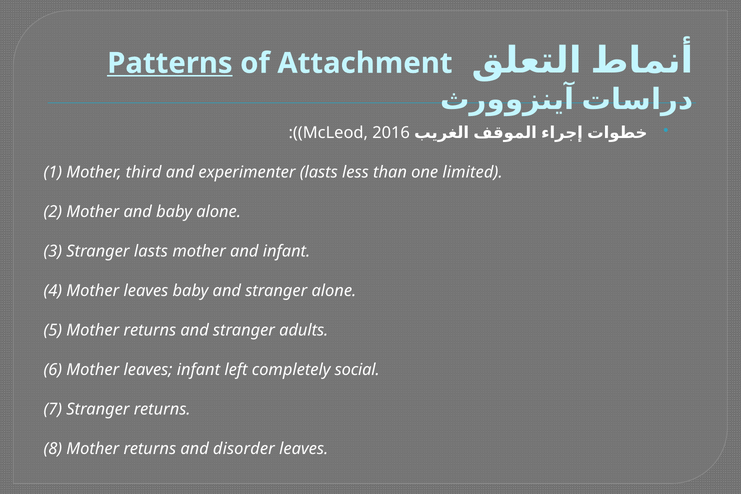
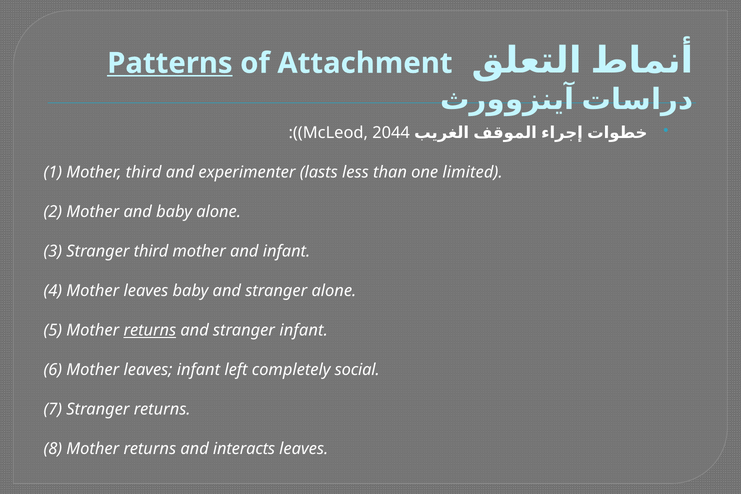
2016: 2016 -> 2044 (391, 133)
Stranger lasts: lasts -> third (151, 251)
returns underline: none -> present (150, 330)
stranger adults: adults -> infant (304, 330)
disorder: disorder -> interacts (244, 449)
